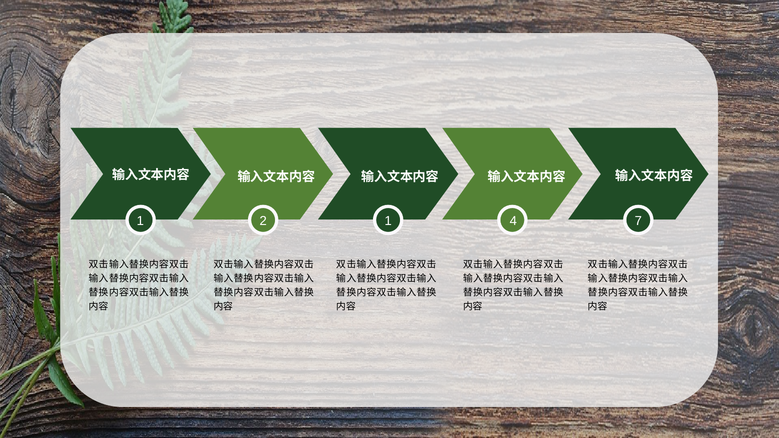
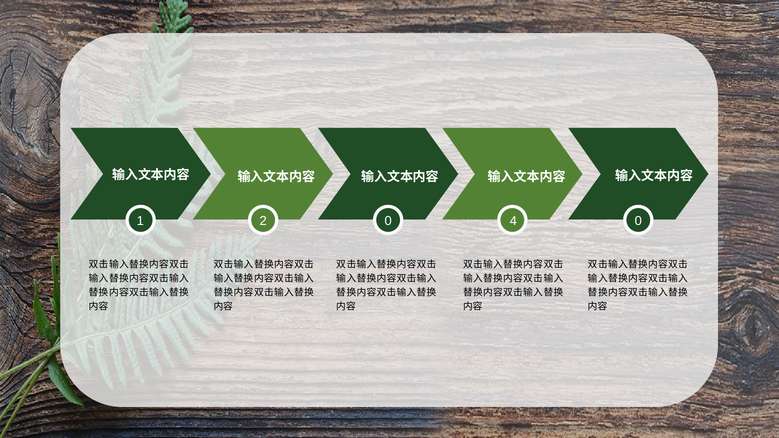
2 1: 1 -> 0 (388, 221)
4 7: 7 -> 0 (638, 221)
